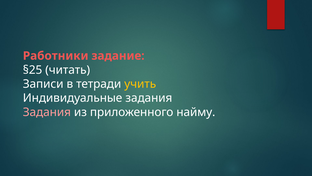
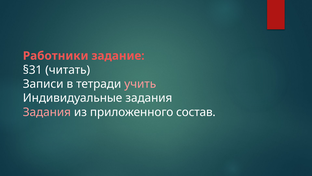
§25: §25 -> §31 (33, 70)
учить colour: yellow -> pink (140, 84)
найму: найму -> состав (196, 112)
